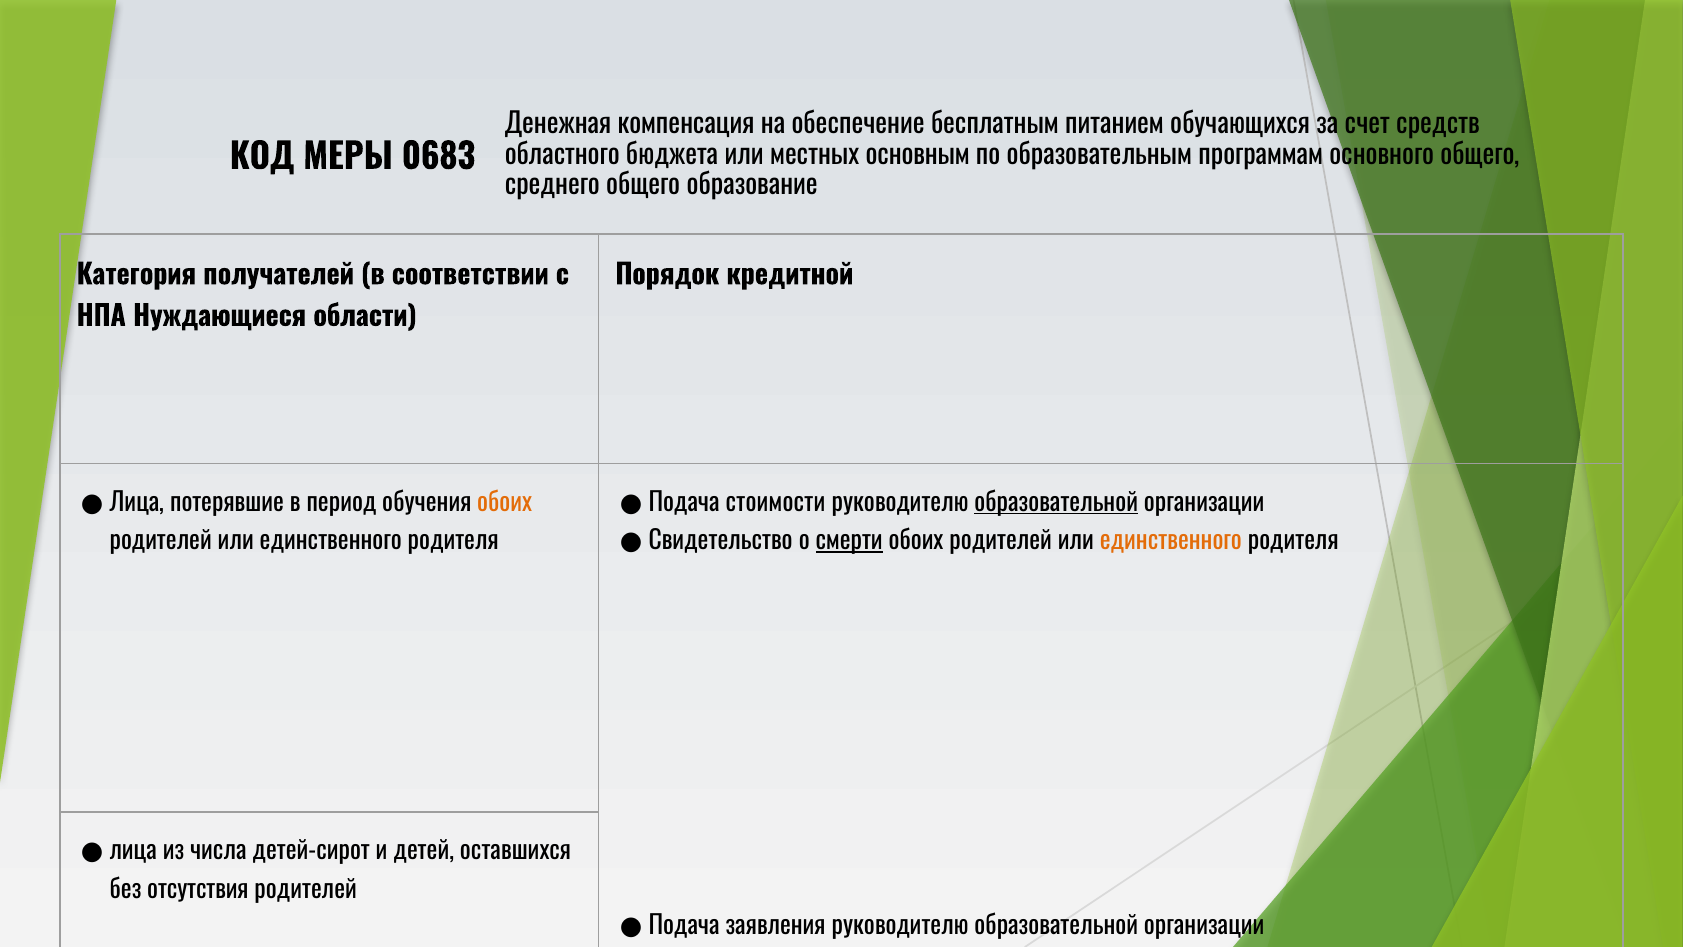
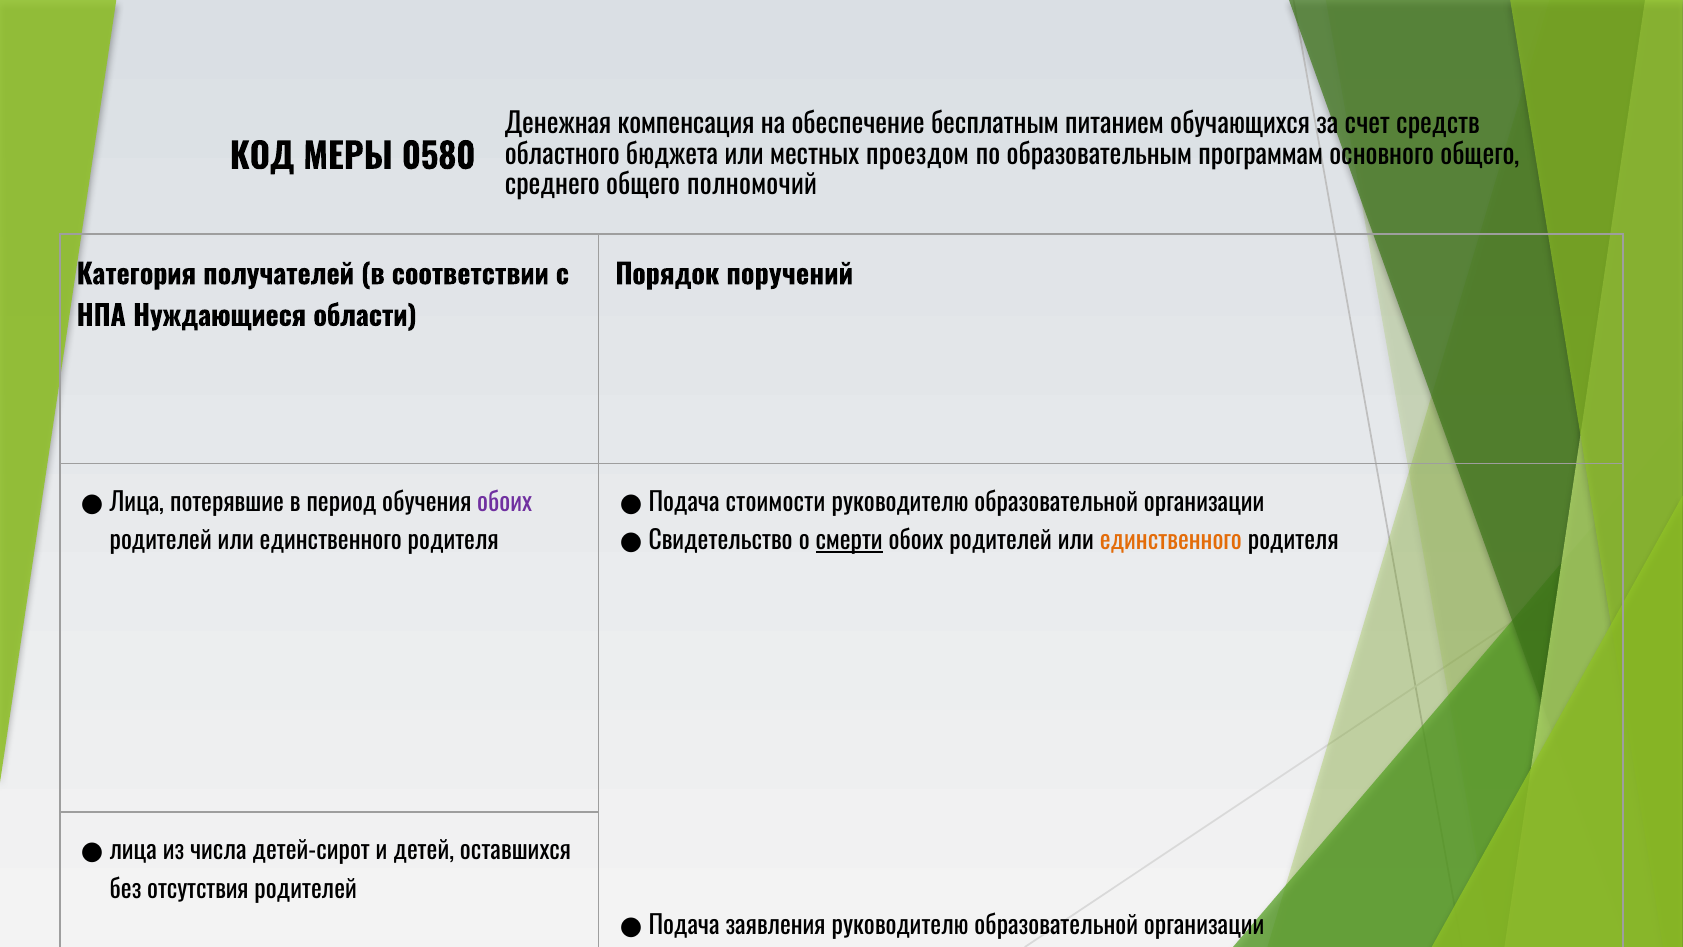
0683: 0683 -> 0580 (439, 157)
основным: основным -> проездом (918, 155)
образование: образование -> полномочий (752, 185)
кредитной: кредитной -> поручений (790, 275)
обоих colour: orange -> purple (505, 503)
образовательной underline: present -> none (1056, 503)
